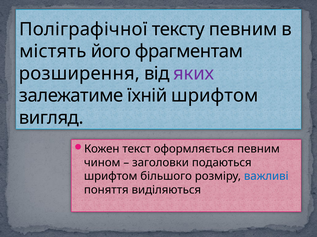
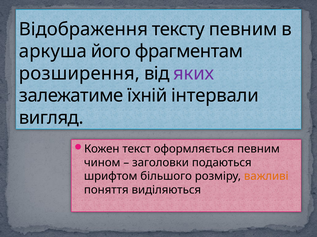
Поліграфічної: Поліграфічної -> Відображення (83, 29)
містять: містять -> аркуша (53, 52)
їхній шрифтом: шрифтом -> інтервали (215, 96)
важливі colour: blue -> orange (266, 177)
